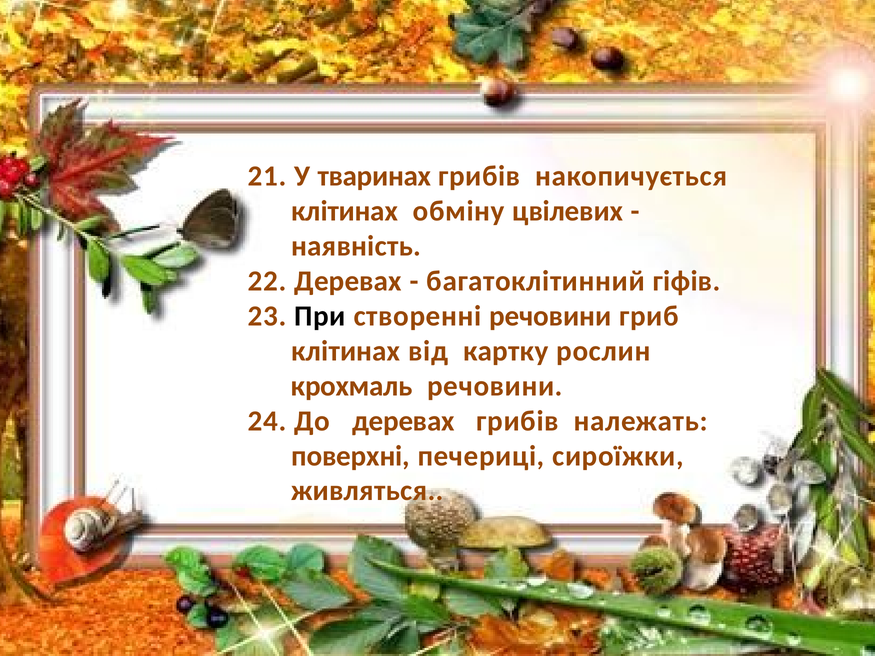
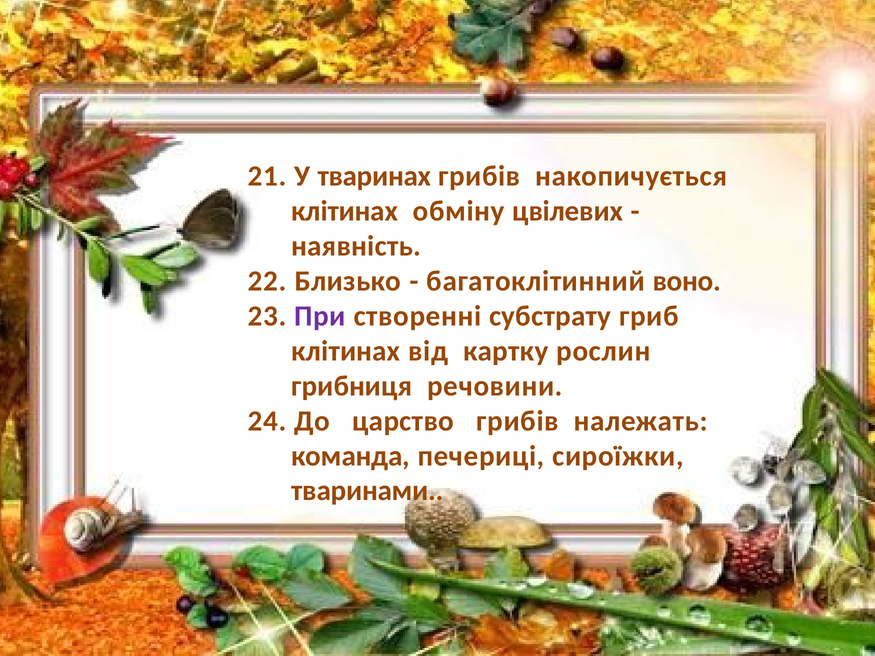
22 Деревах: Деревах -> Близько (348, 281)
гіфів: гіфів -> воно (687, 281)
При colour: black -> purple (320, 316)
створенні речовини: речовини -> субстрату (550, 316)
крохмаль: крохмаль -> грибниця (352, 386)
До деревах: деревах -> царство (403, 421)
поверхні: поверхні -> команда (351, 456)
живляться: живляться -> тваринами (367, 491)
